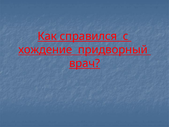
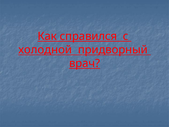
хождение: хождение -> холодной (45, 50)
